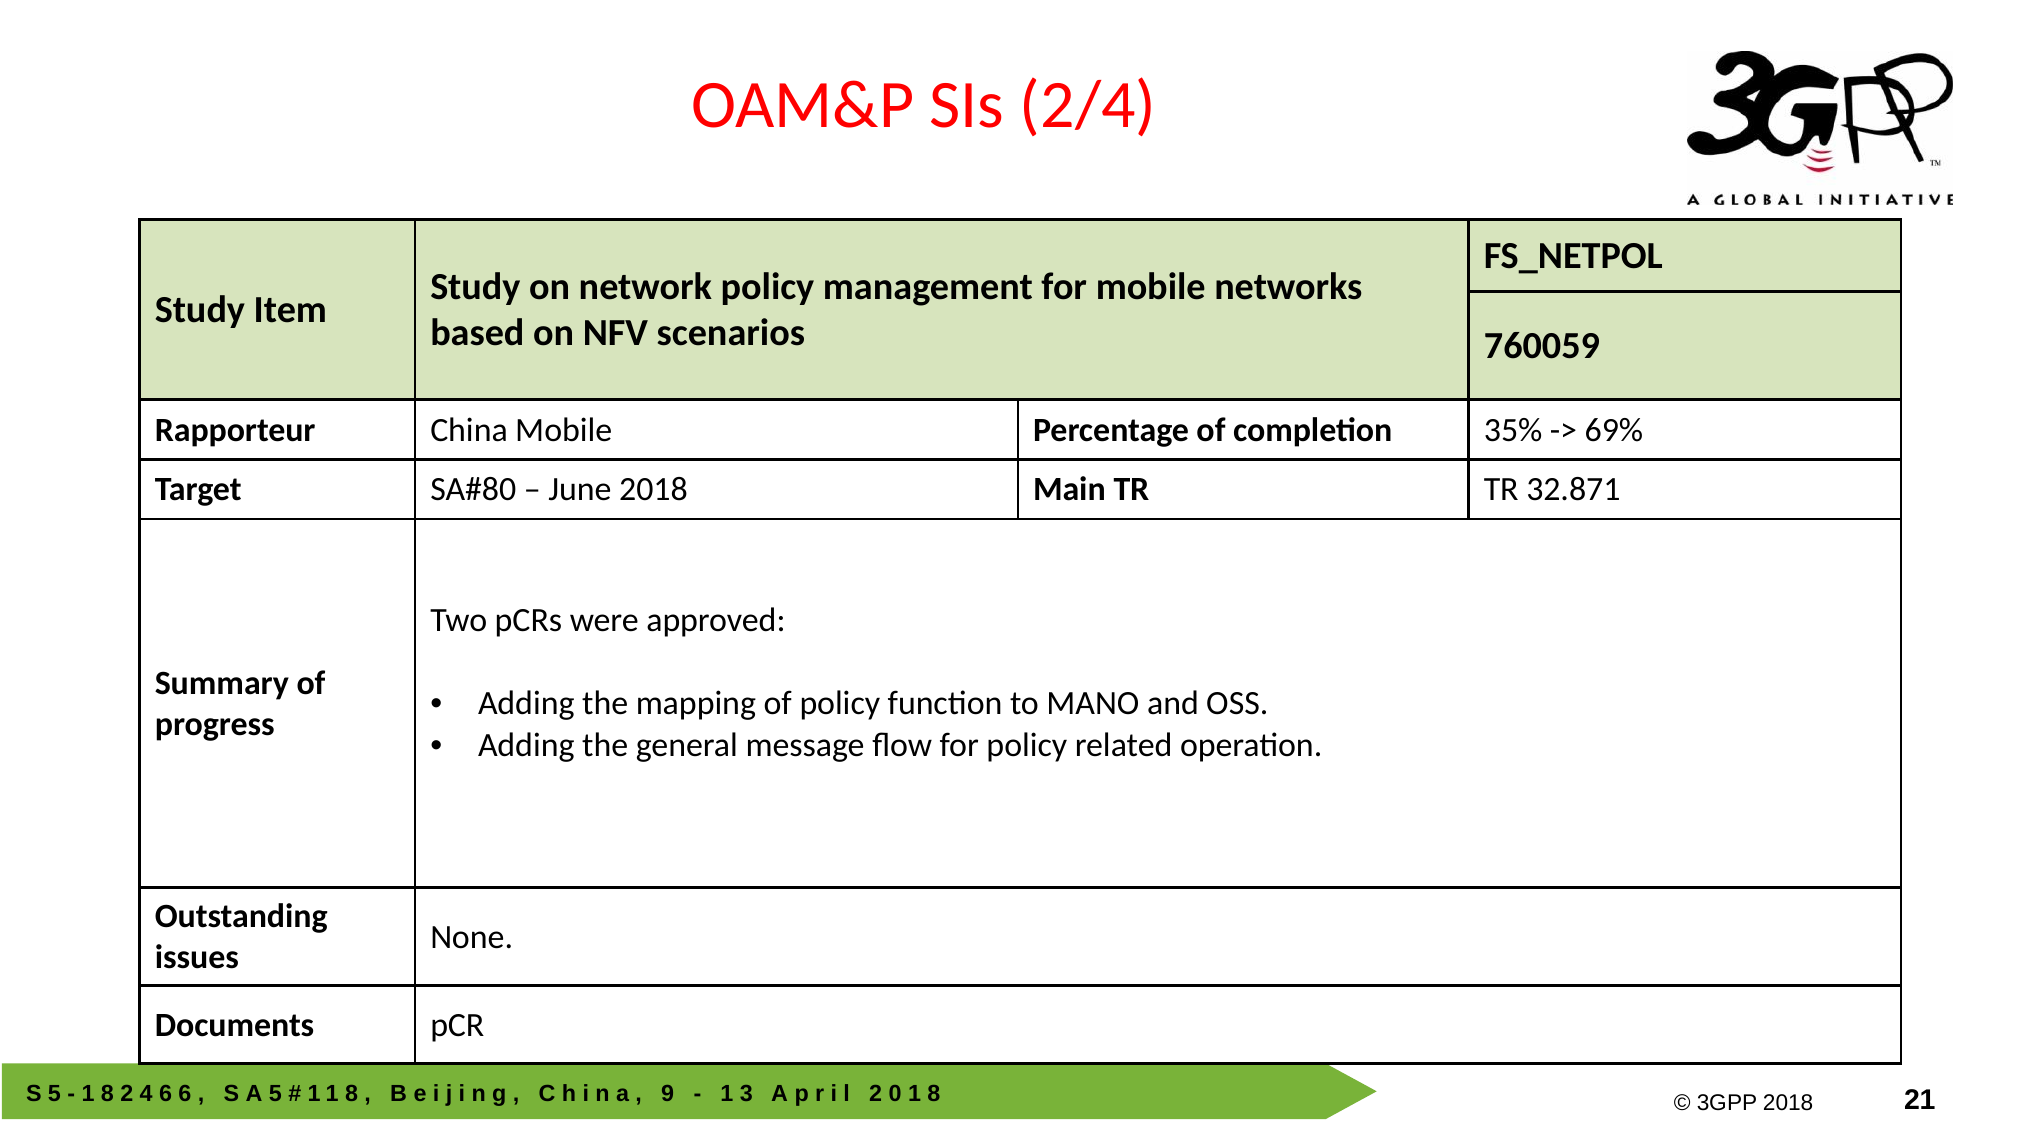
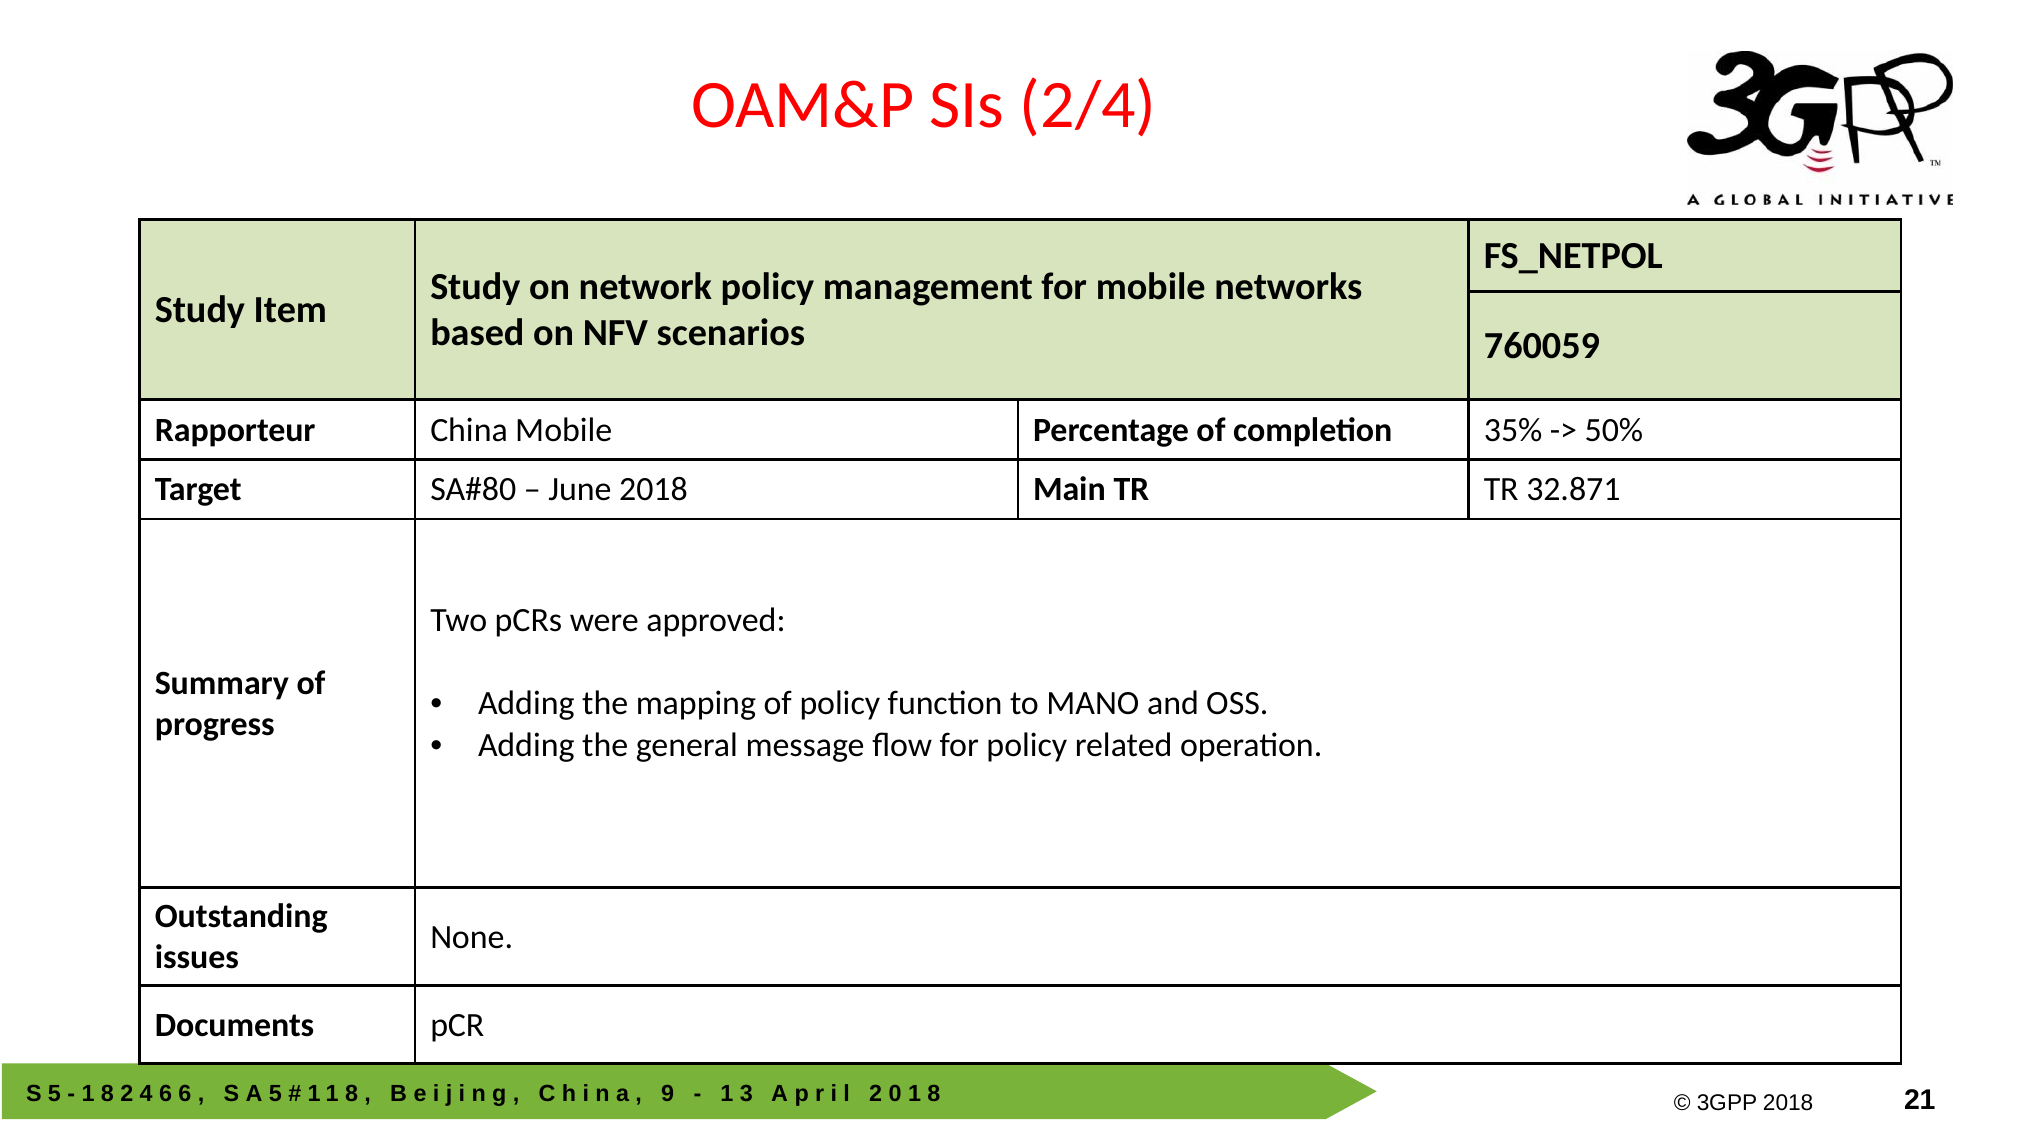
69%: 69% -> 50% (1614, 430)
